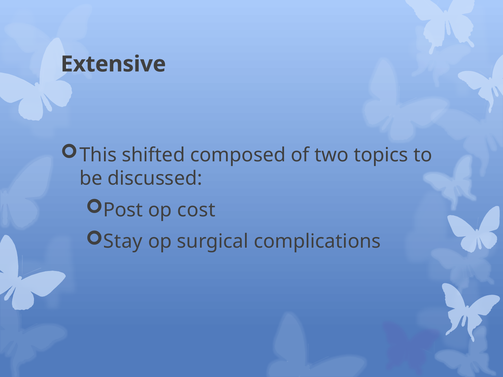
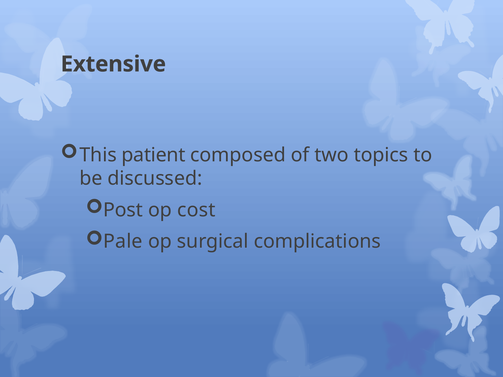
shifted: shifted -> patient (153, 155)
Stay: Stay -> Pale (123, 242)
